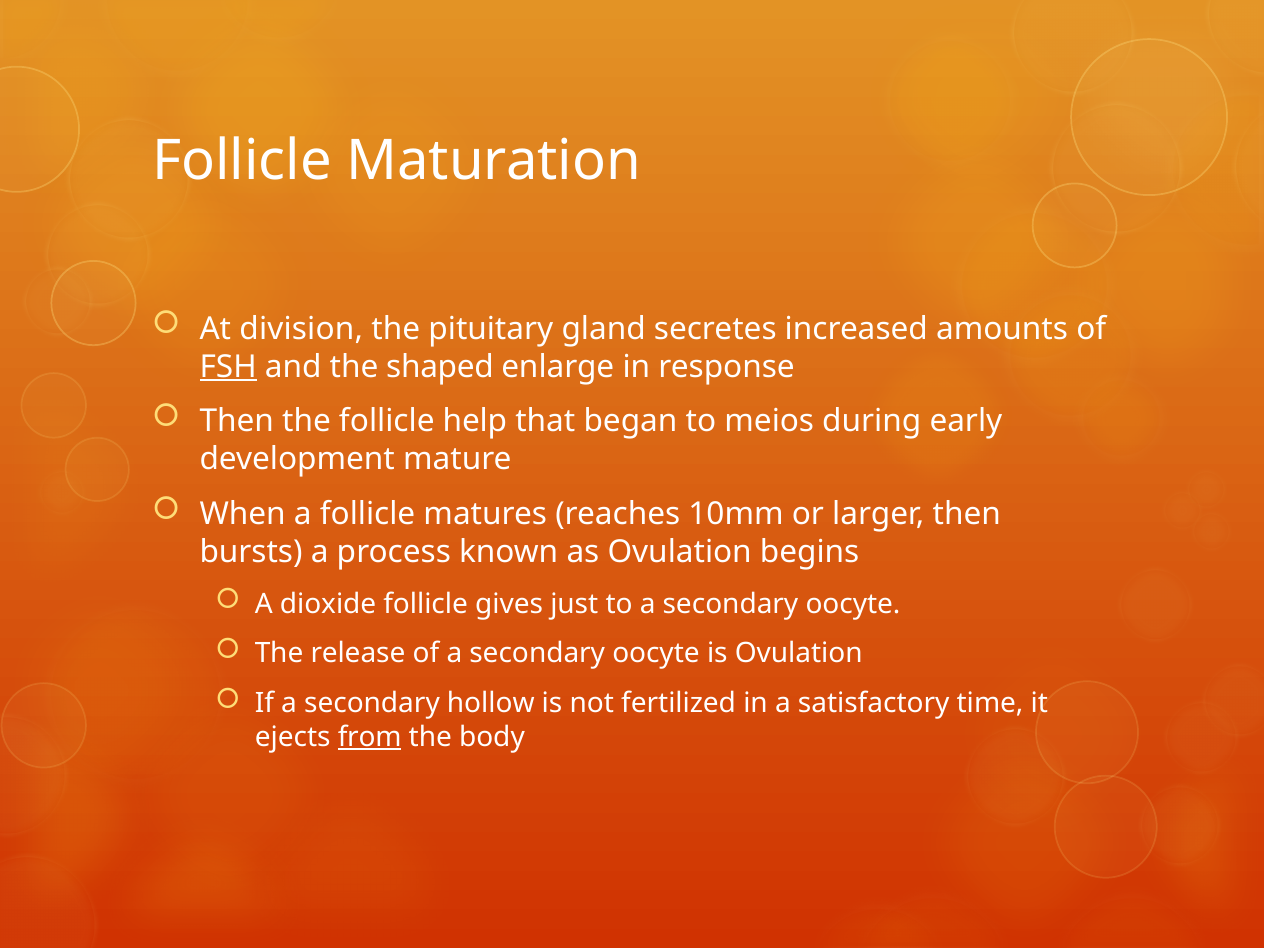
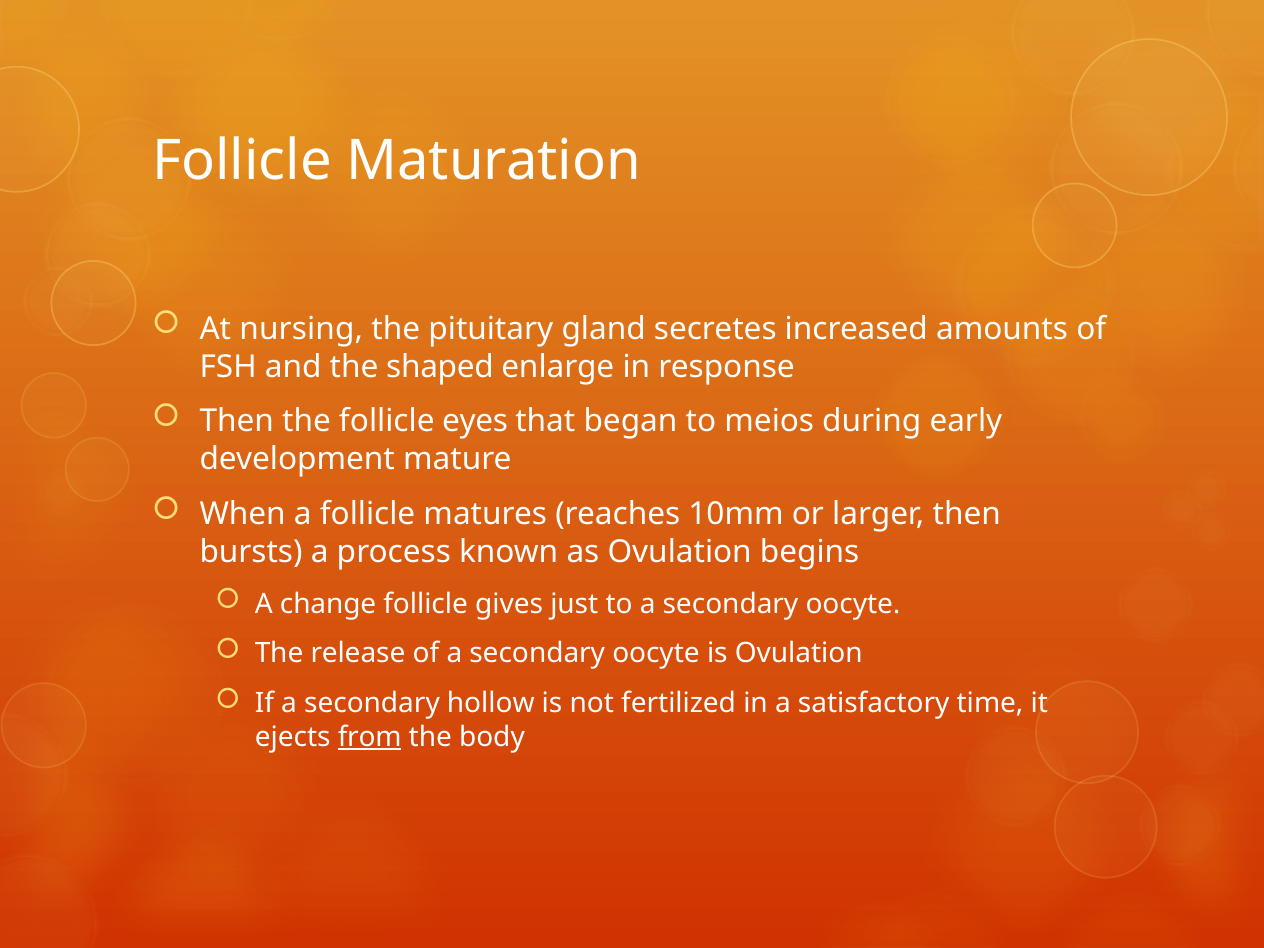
division: division -> nursing (301, 329)
FSH underline: present -> none (228, 367)
help: help -> eyes (475, 421)
dioxide: dioxide -> change (328, 604)
